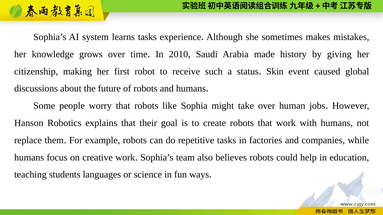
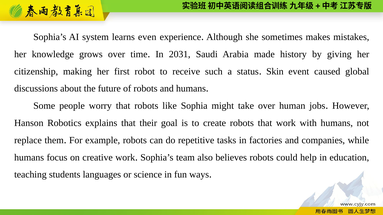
learns tasks: tasks -> even (147, 37)
2010: 2010 -> 2031 (180, 54)
